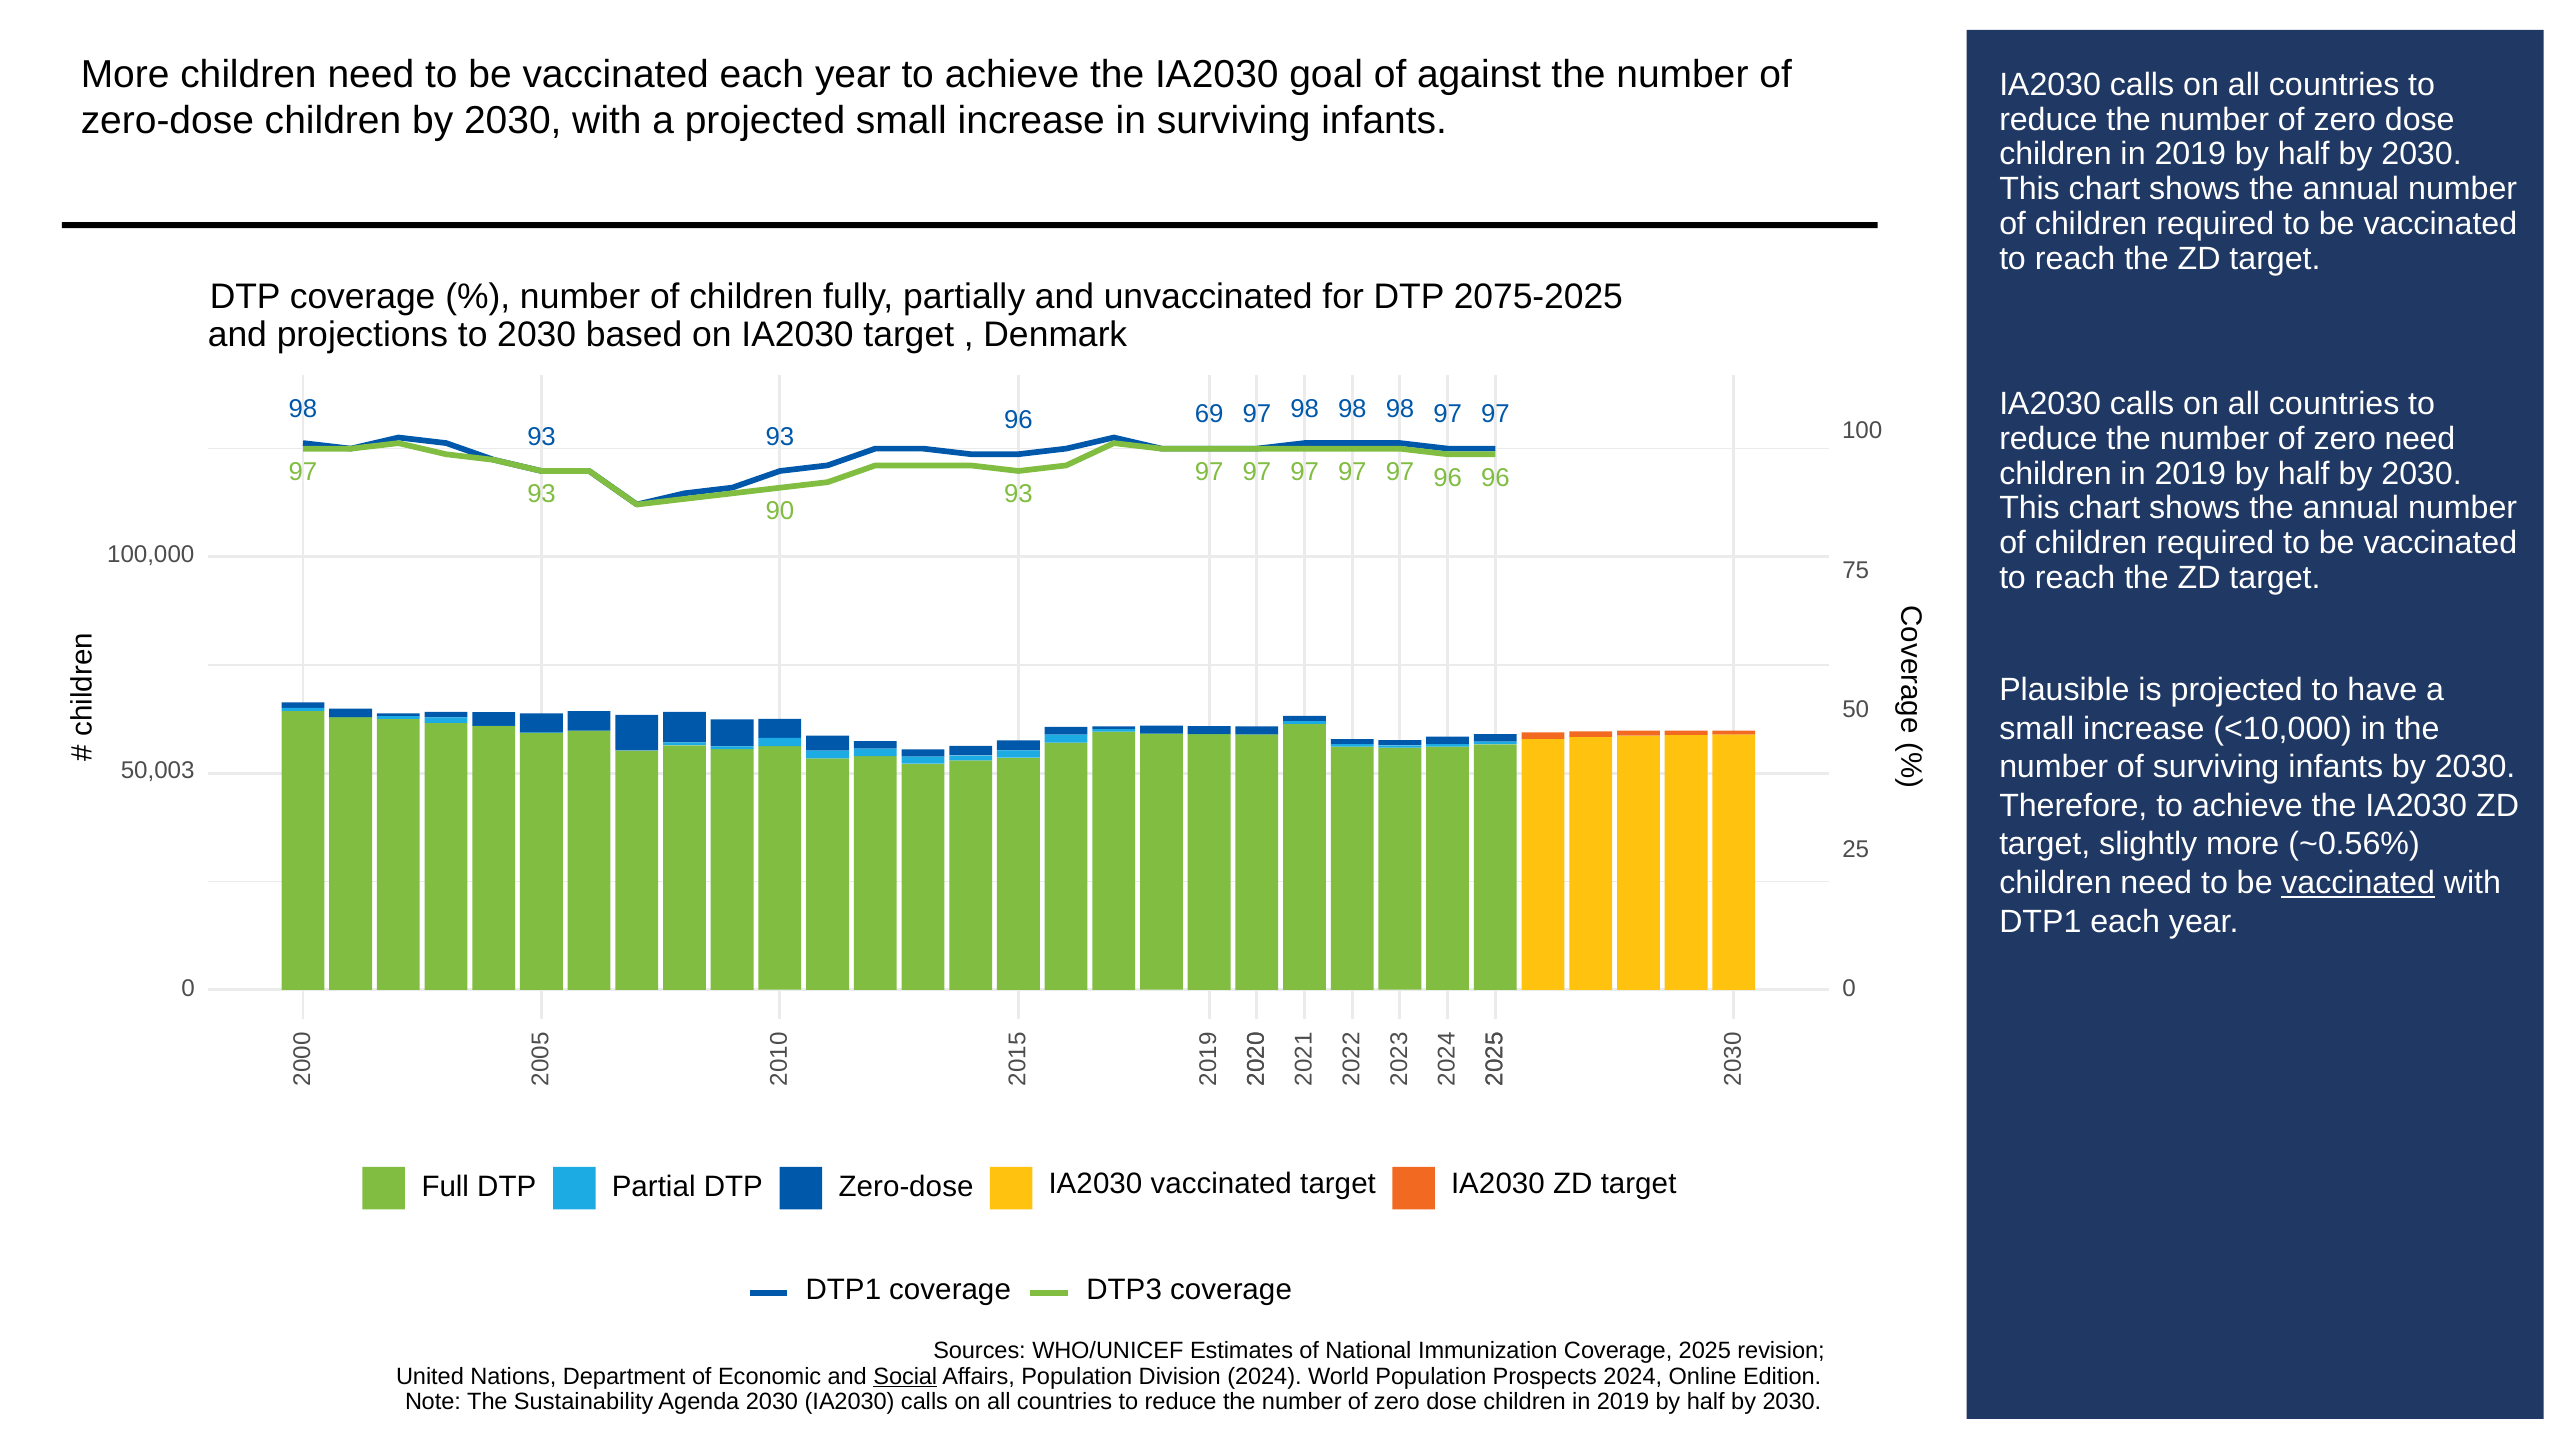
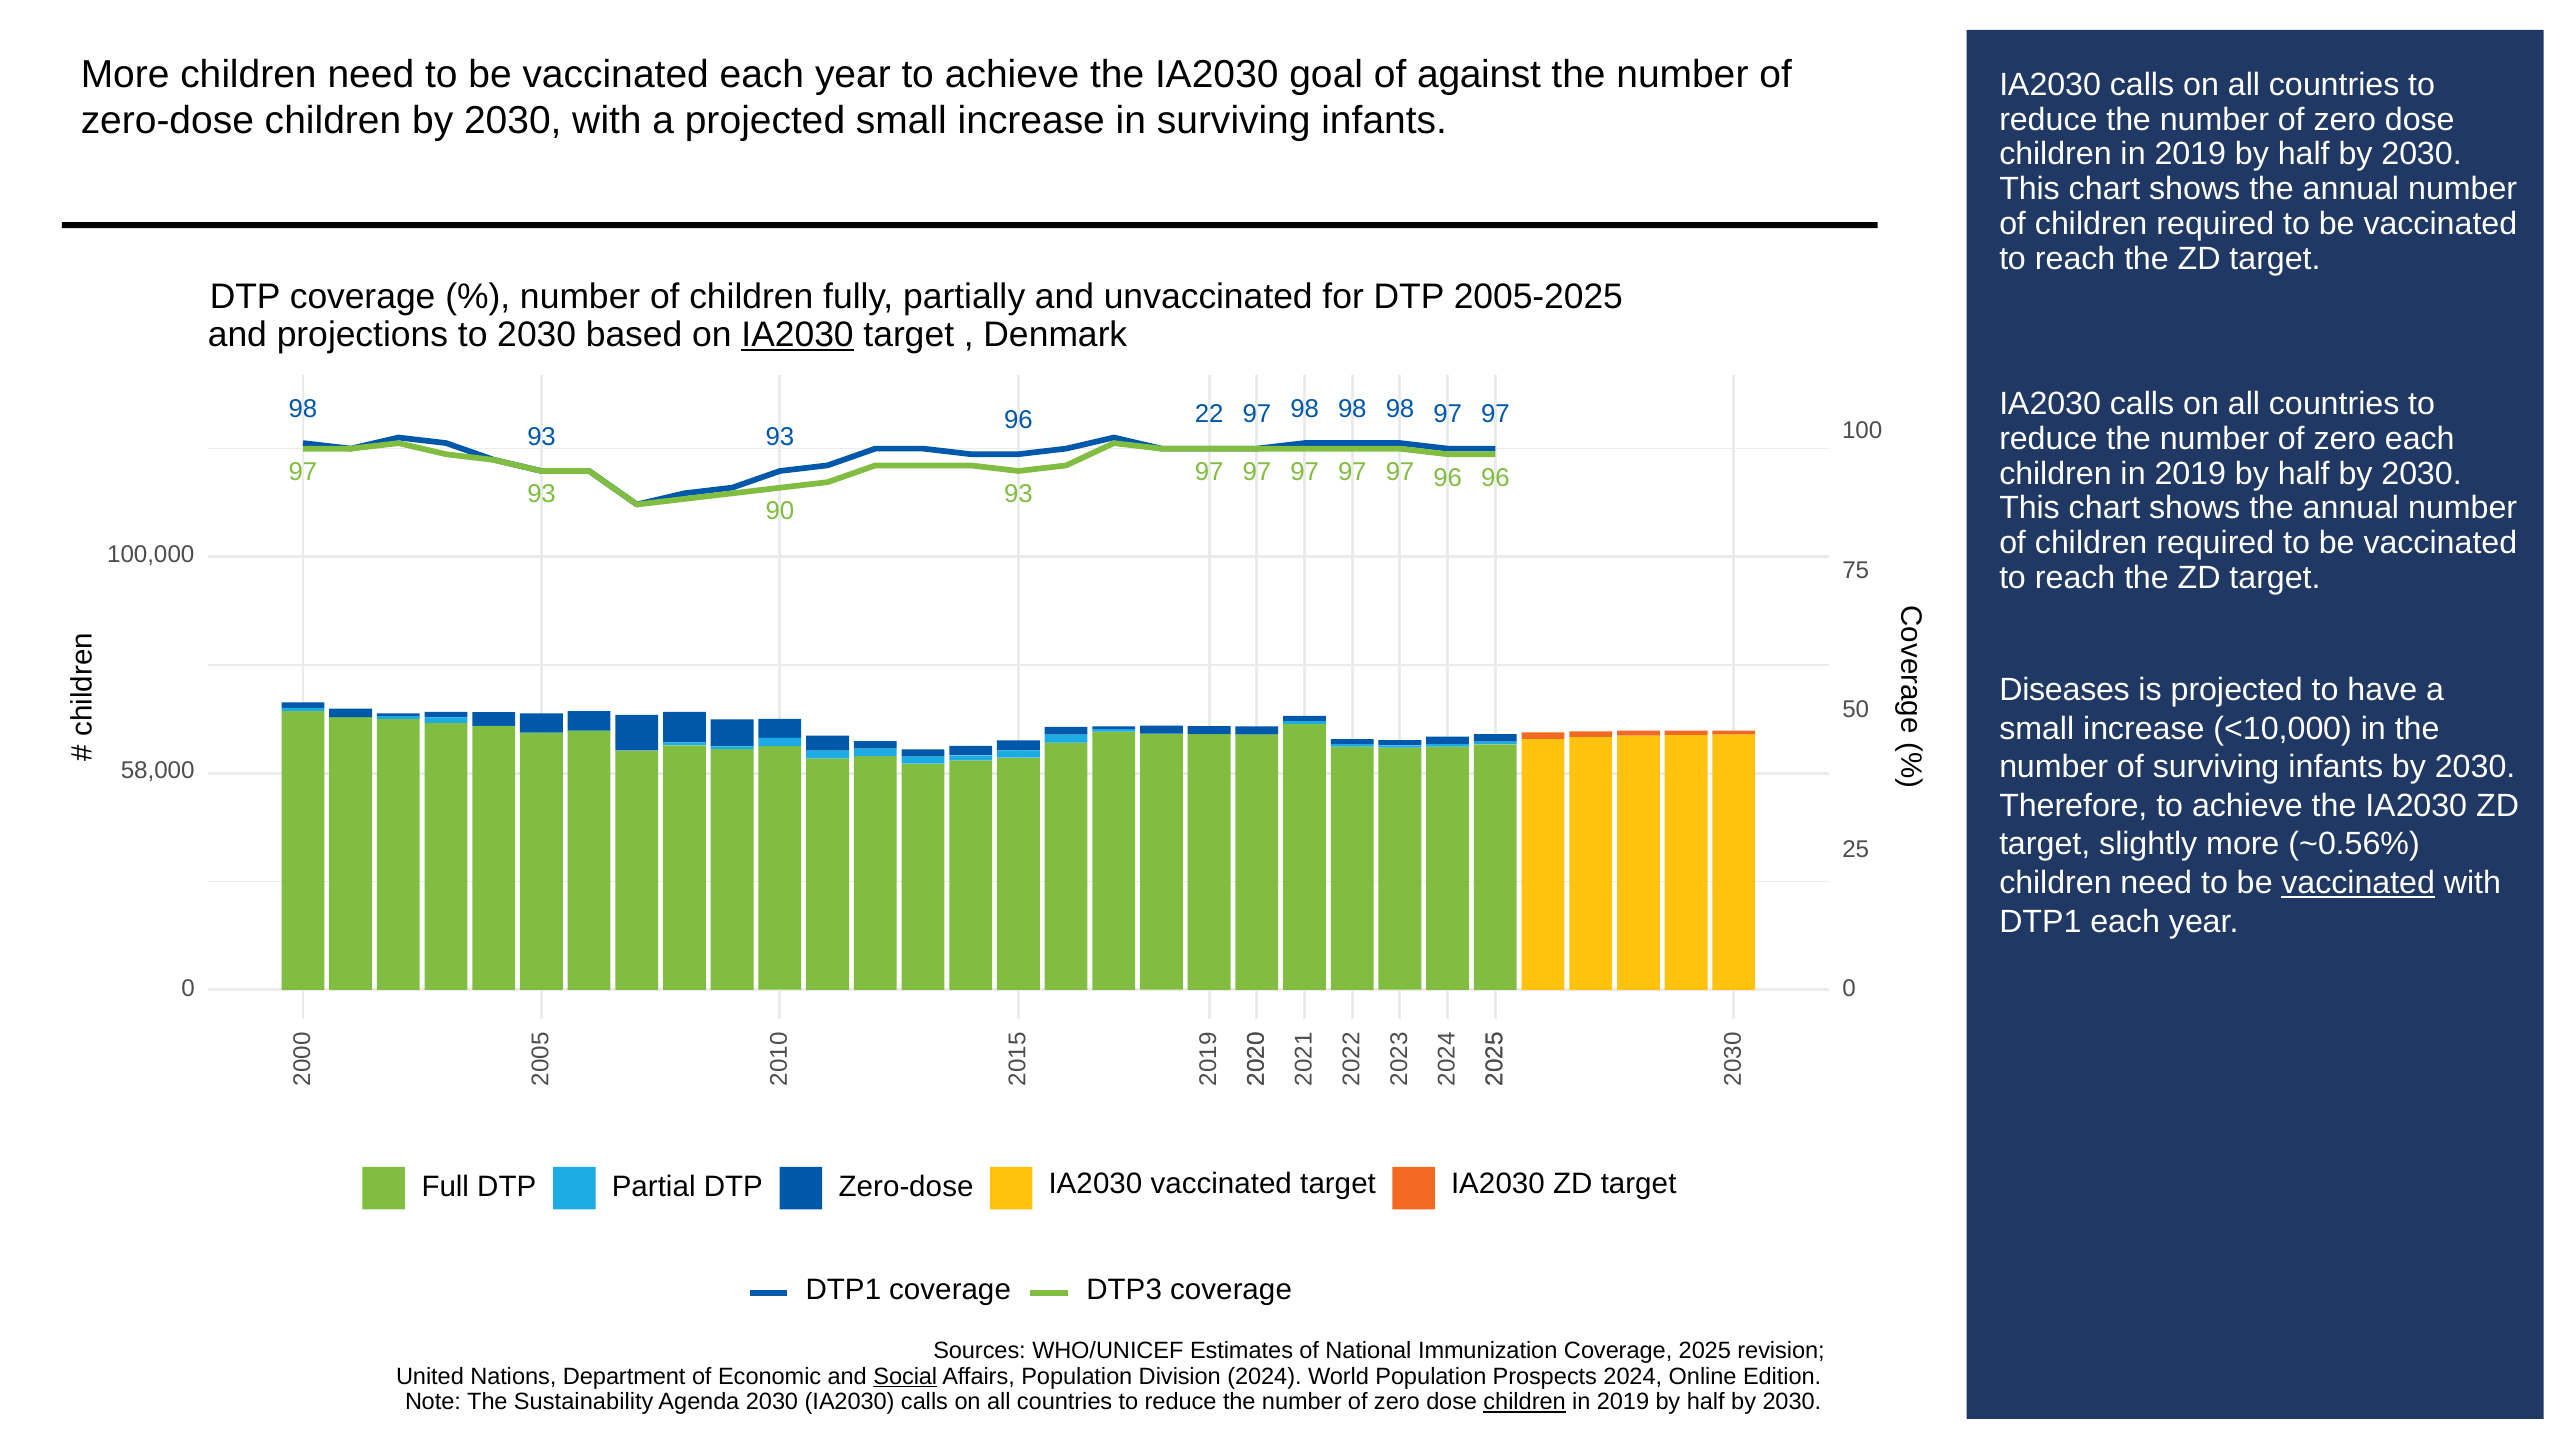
2075-2025: 2075-2025 -> 2005-2025 (1538, 297)
IA2030 underline: none -> present (798, 335)
69: 69 -> 22 (1209, 414)
zero need: need -> each (2420, 439)
Plausible: Plausible -> Diseases (2065, 690)
50,003: 50,003 -> 58,000 (158, 771)
children underline: none -> present (1525, 1402)
